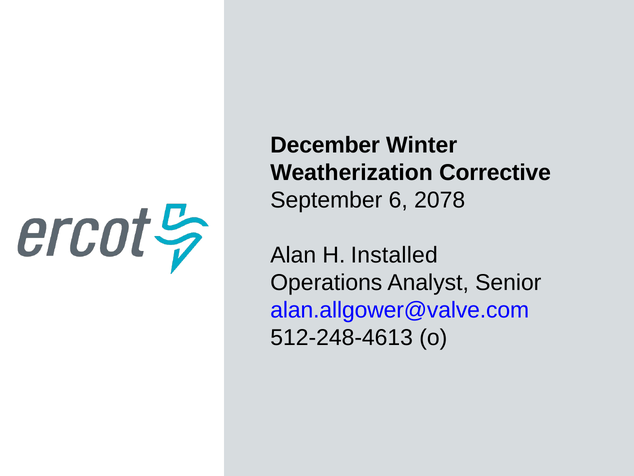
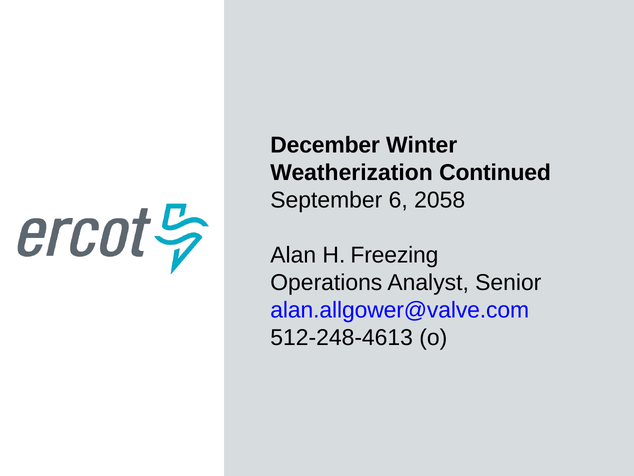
Corrective: Corrective -> Continued (495, 173)
2078: 2078 -> 2058 (440, 200)
Installed: Installed -> Freezing (394, 255)
